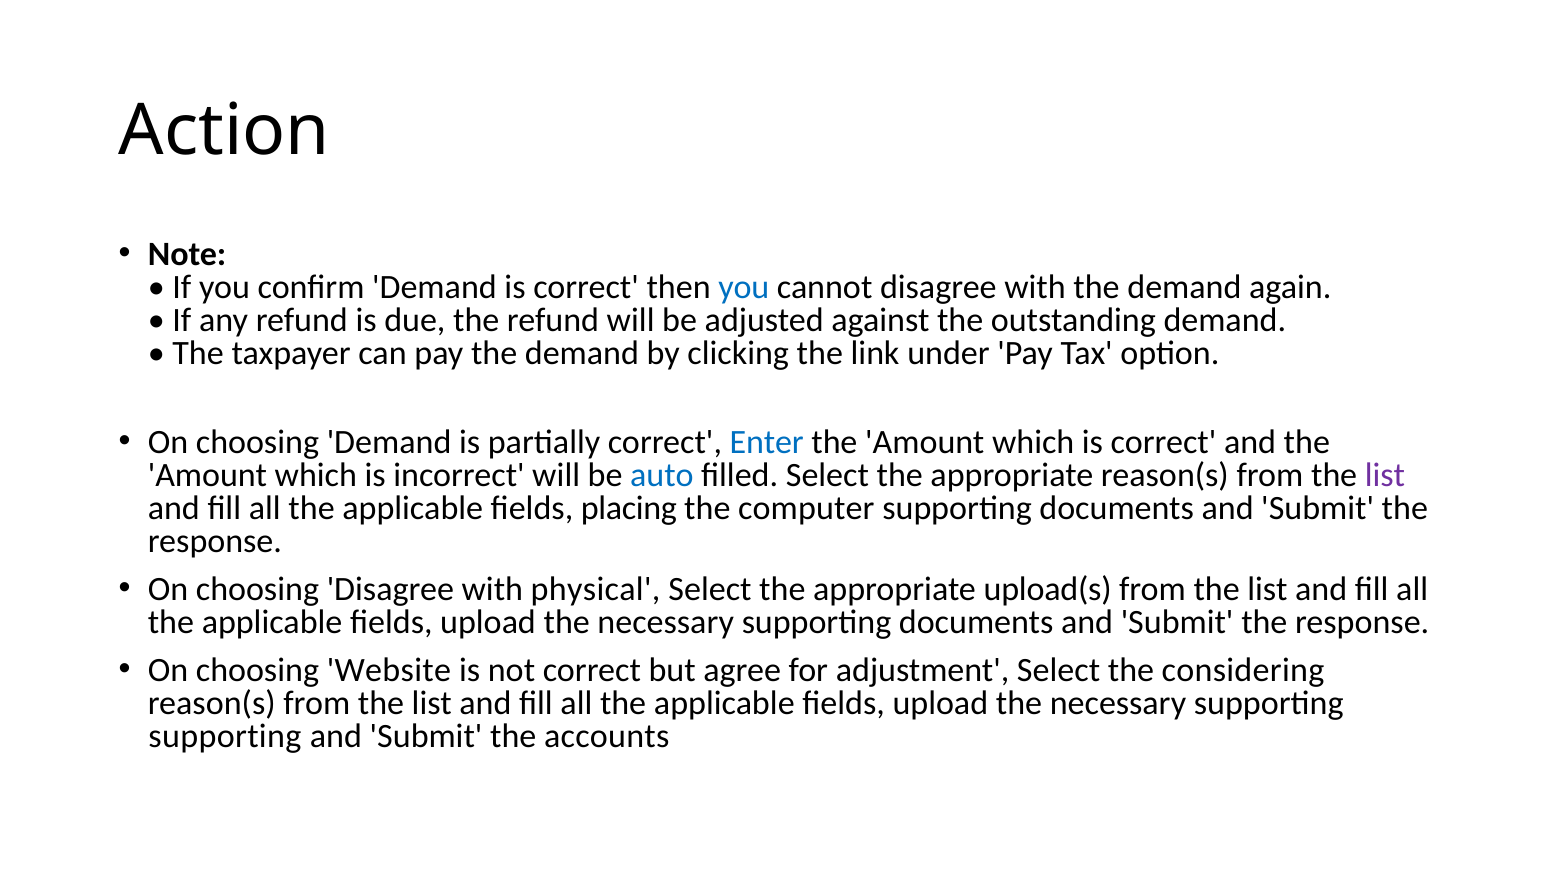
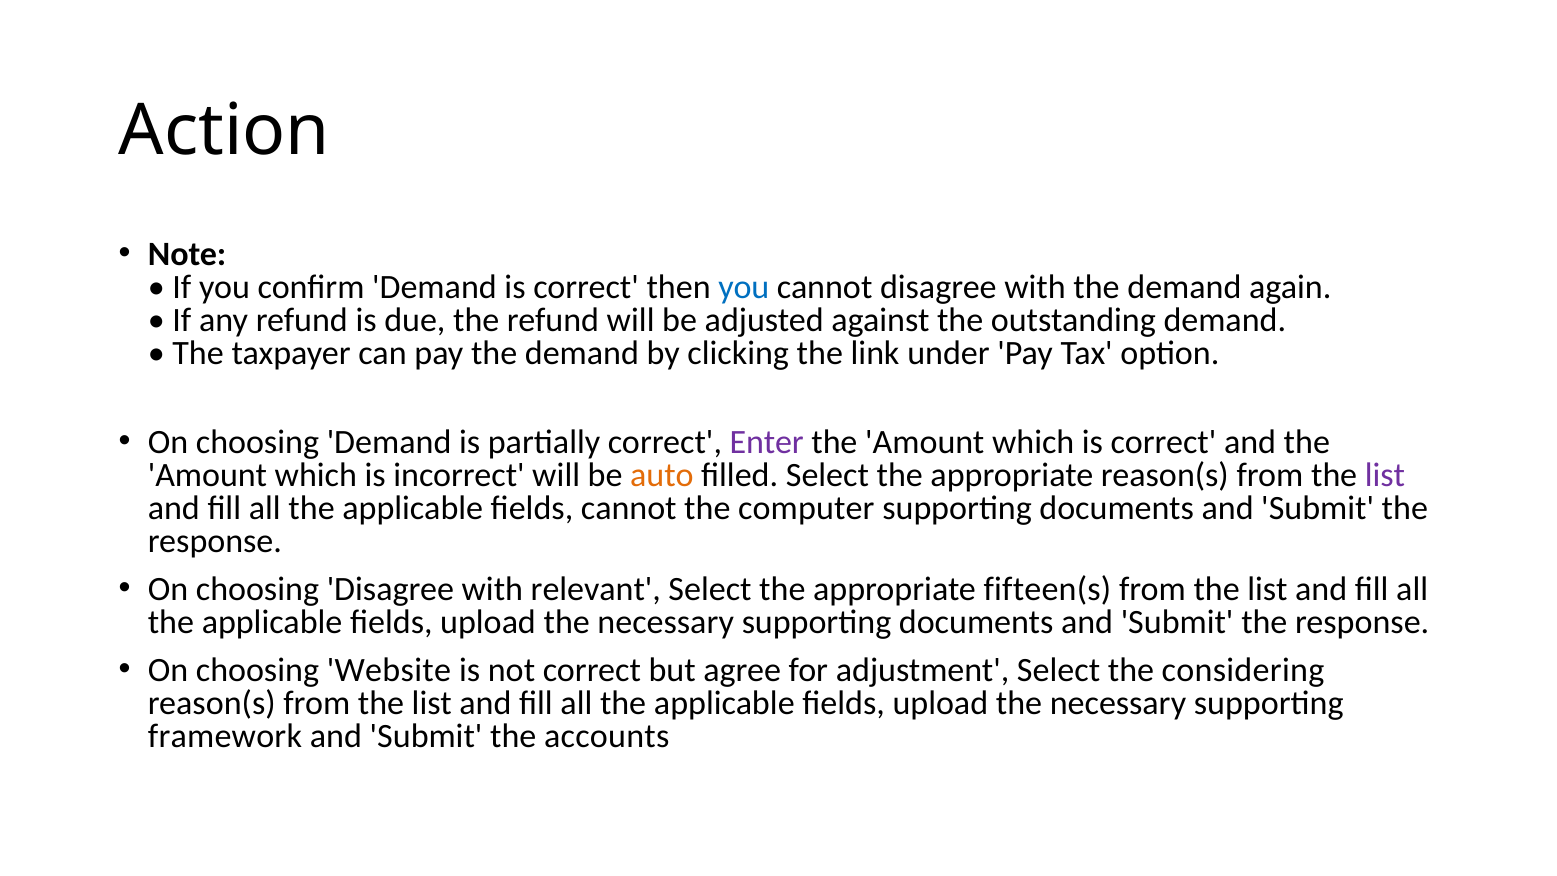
Enter colour: blue -> purple (767, 442)
auto colour: blue -> orange (662, 475)
fields placing: placing -> cannot (629, 508)
physical: physical -> relevant (596, 589)
upload(s: upload(s -> fifteen(s (1047, 589)
supporting: supporting -> framework (225, 736)
